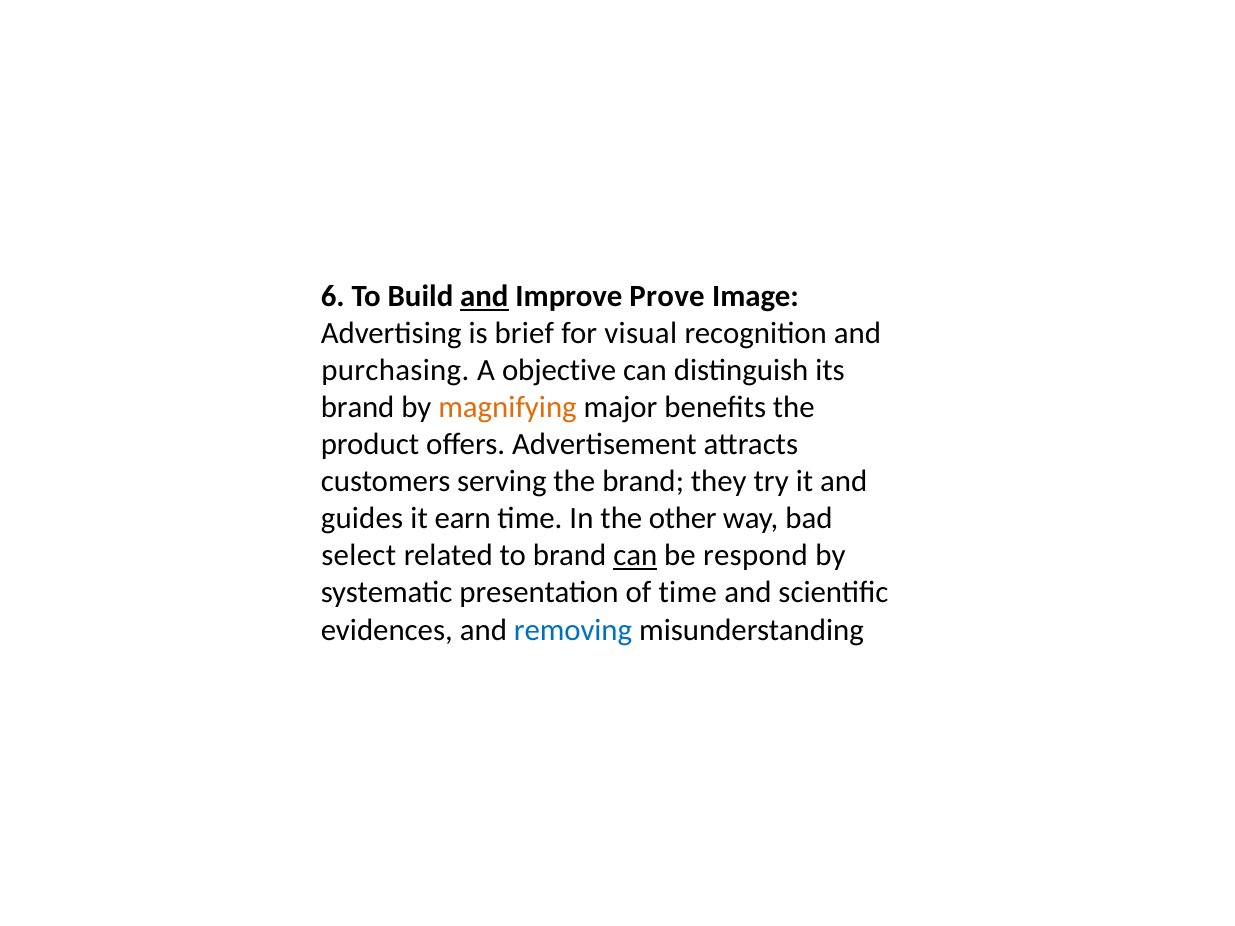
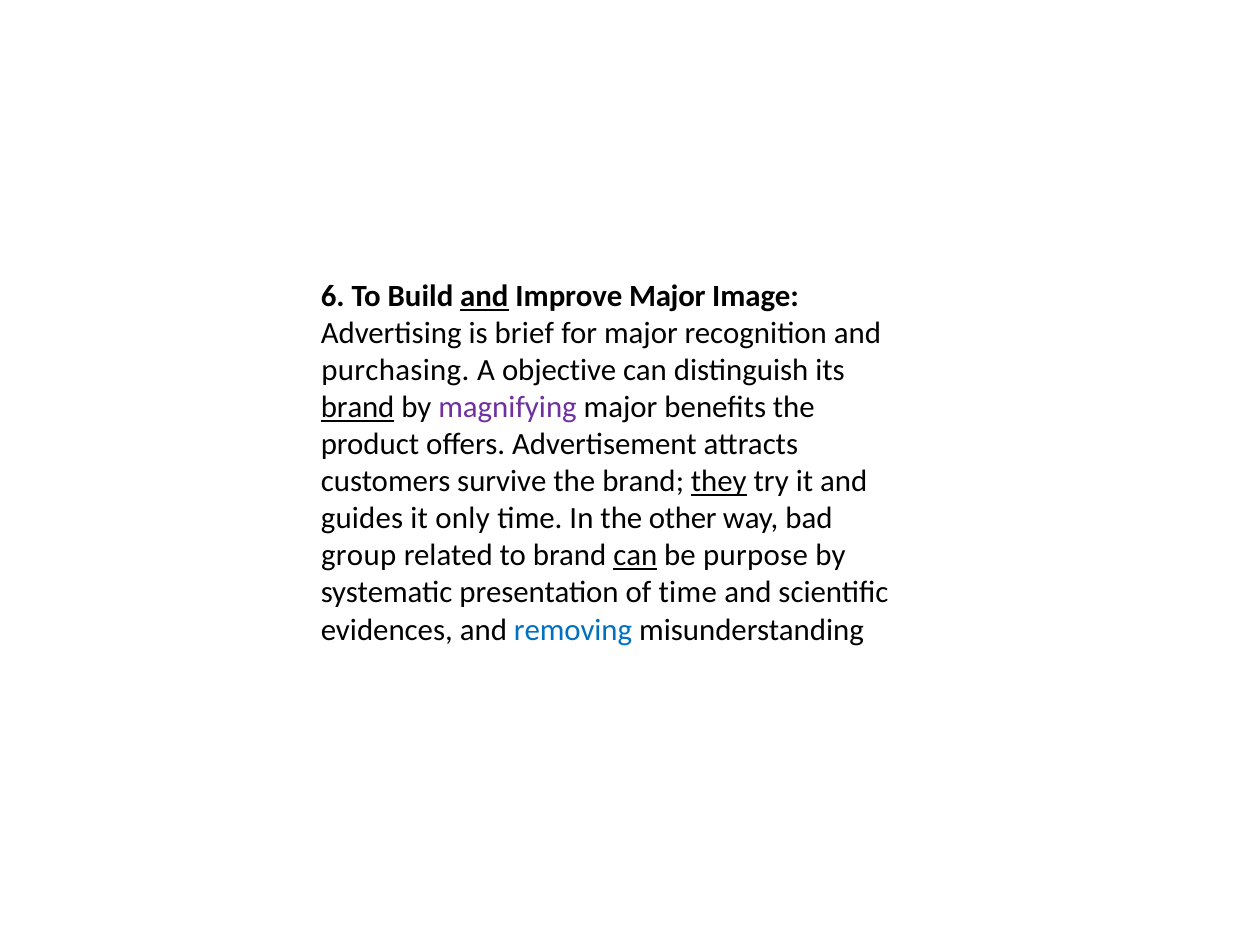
Improve Prove: Prove -> Major (667, 297)
for visual: visual -> major (641, 334)
brand underline: none -> present (358, 408)
magnifying colour: orange -> purple (508, 408)
serving: serving -> survive (502, 482)
they underline: none -> present (719, 482)
earn: earn -> only (462, 519)
select: select -> group (359, 556)
respond: respond -> purpose (755, 556)
